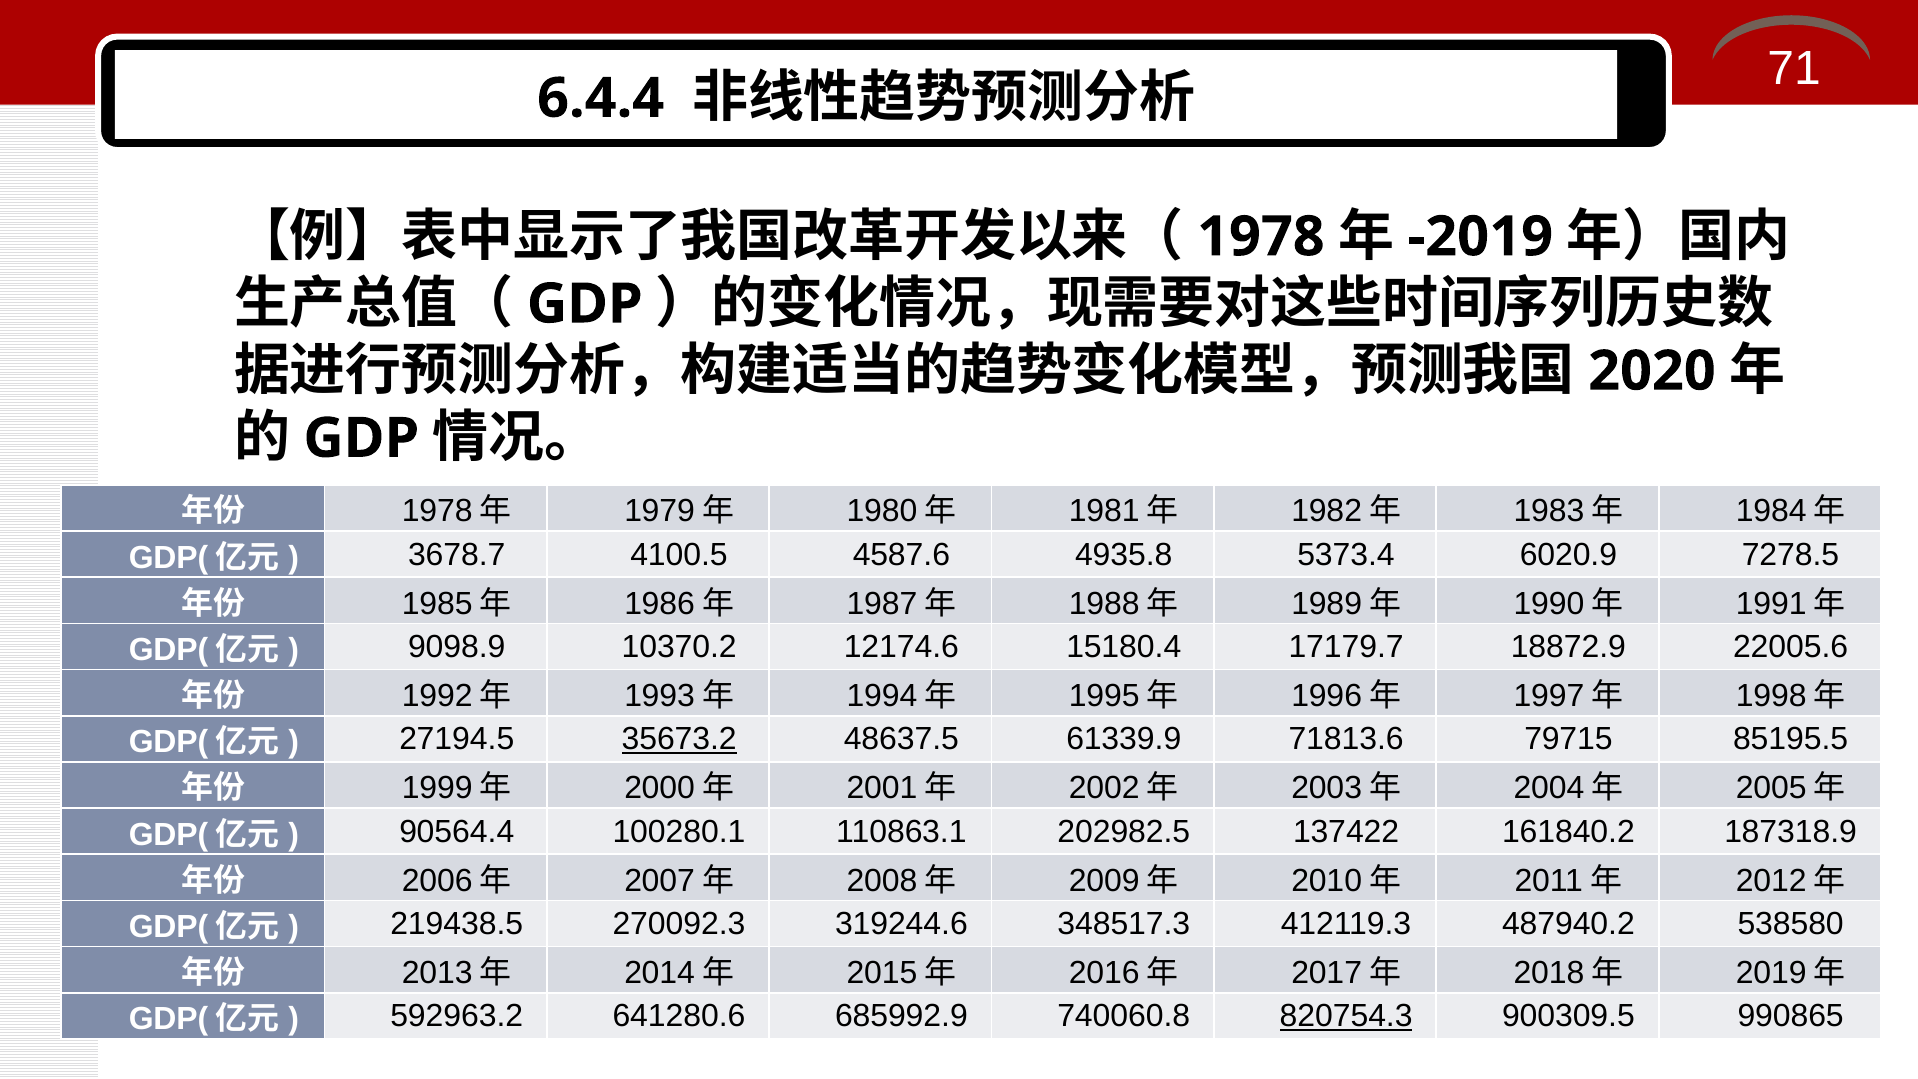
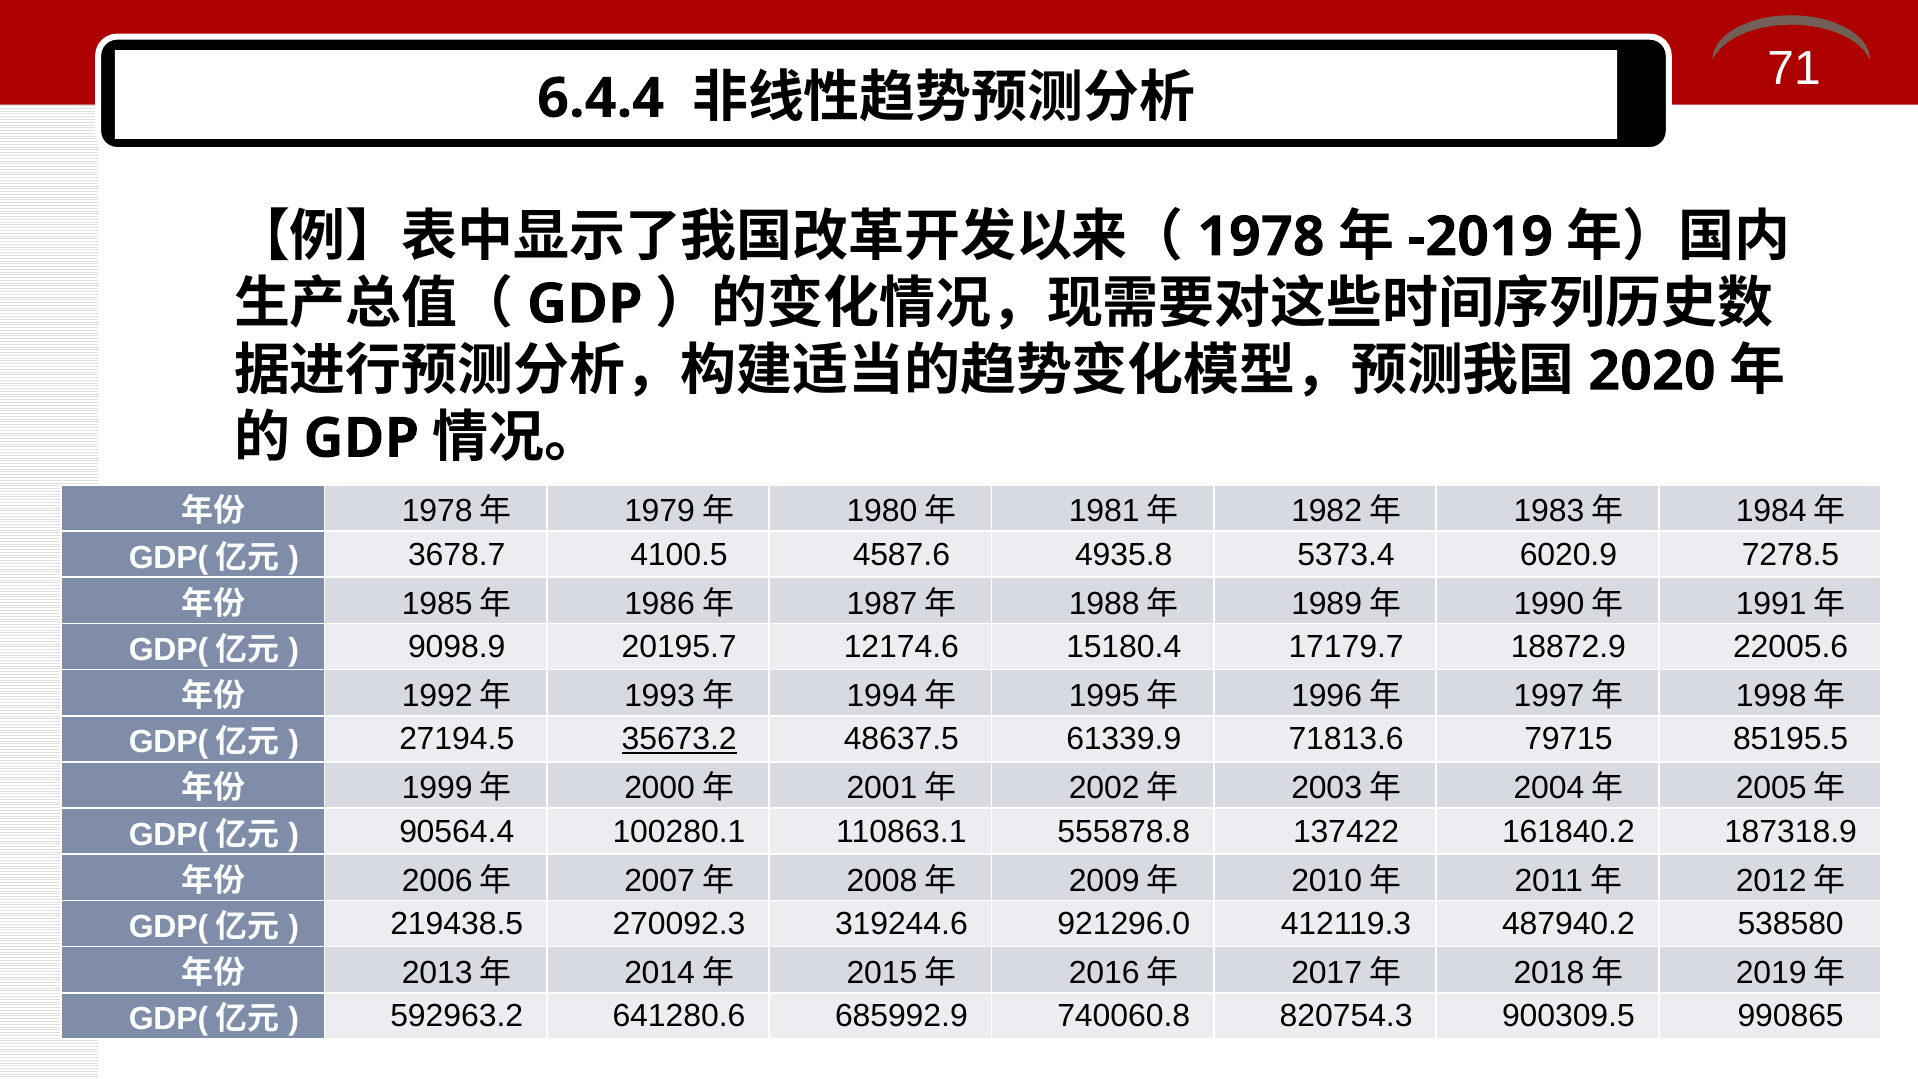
10370.2: 10370.2 -> 20195.7 (679, 647)
202982.5: 202982.5 -> 555878.8 (1124, 831)
348517.3: 348517.3 -> 921296.0 (1124, 924)
820754.3 underline: present -> none (1346, 1016)
